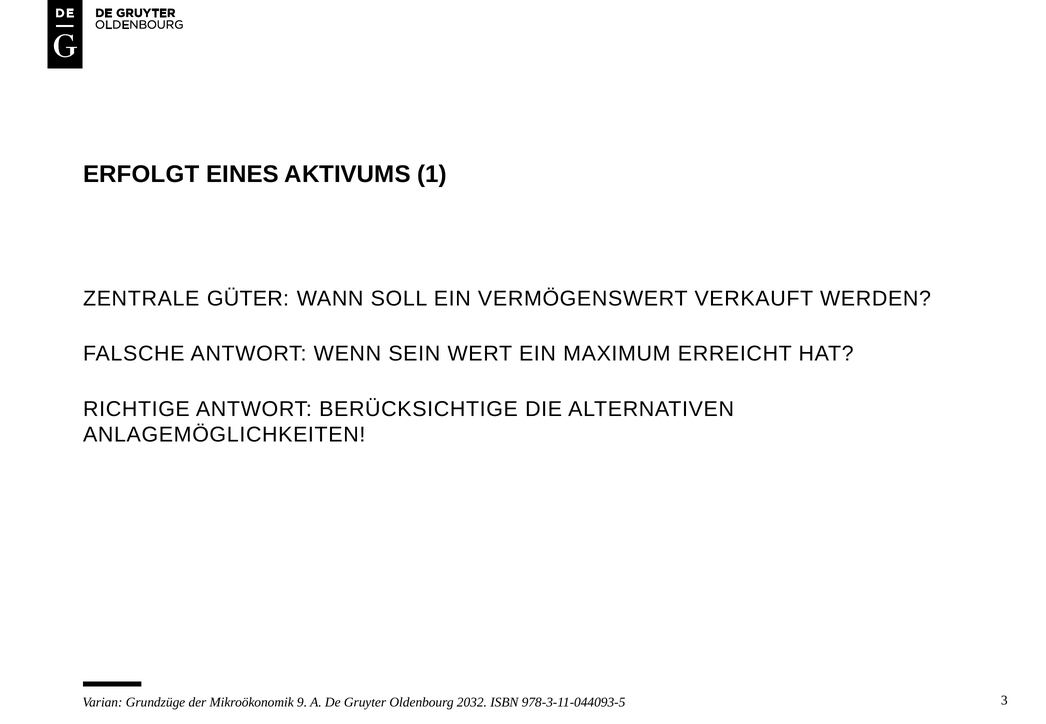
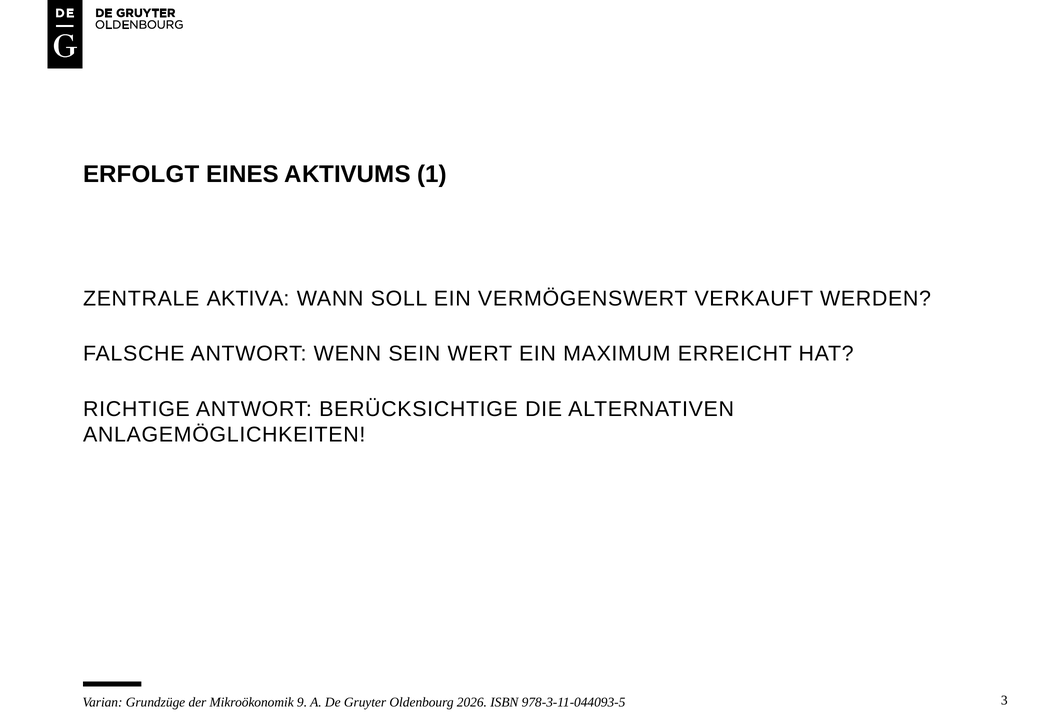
GÜTER: GÜTER -> AKTIVA (248, 299)
2032: 2032 -> 2026 (472, 702)
